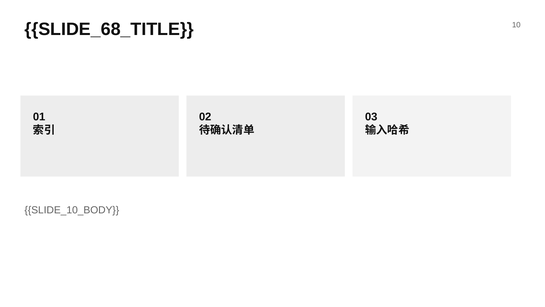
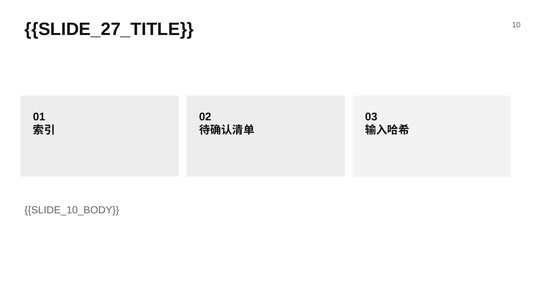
SLIDE_68_TITLE: SLIDE_68_TITLE -> SLIDE_27_TITLE (109, 29)
